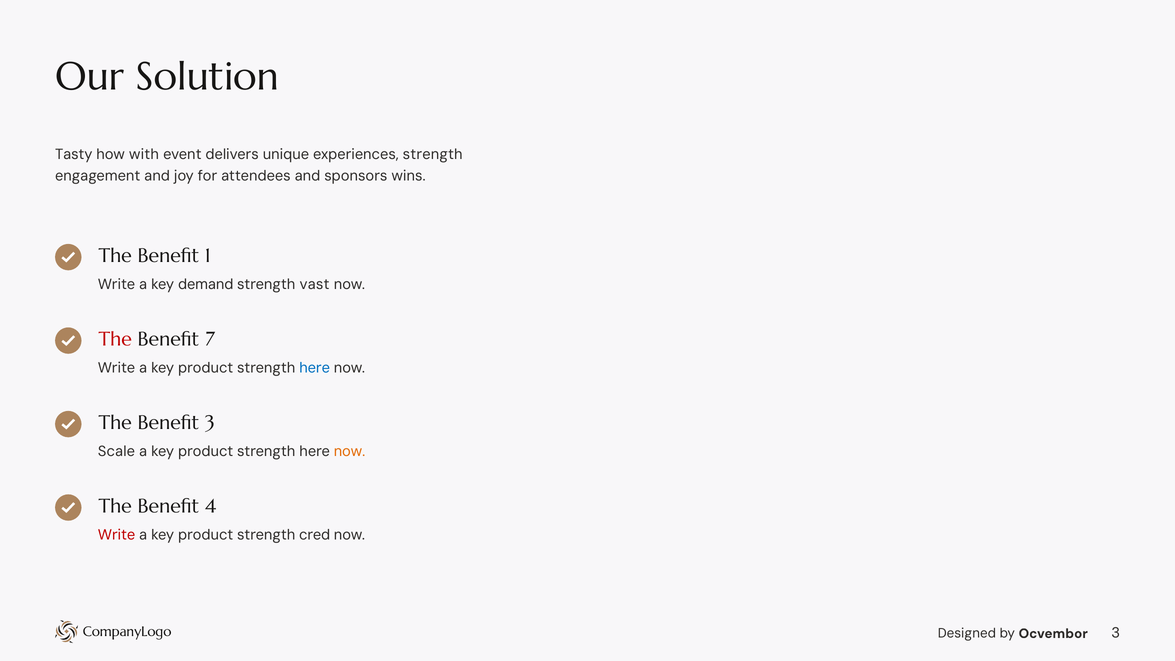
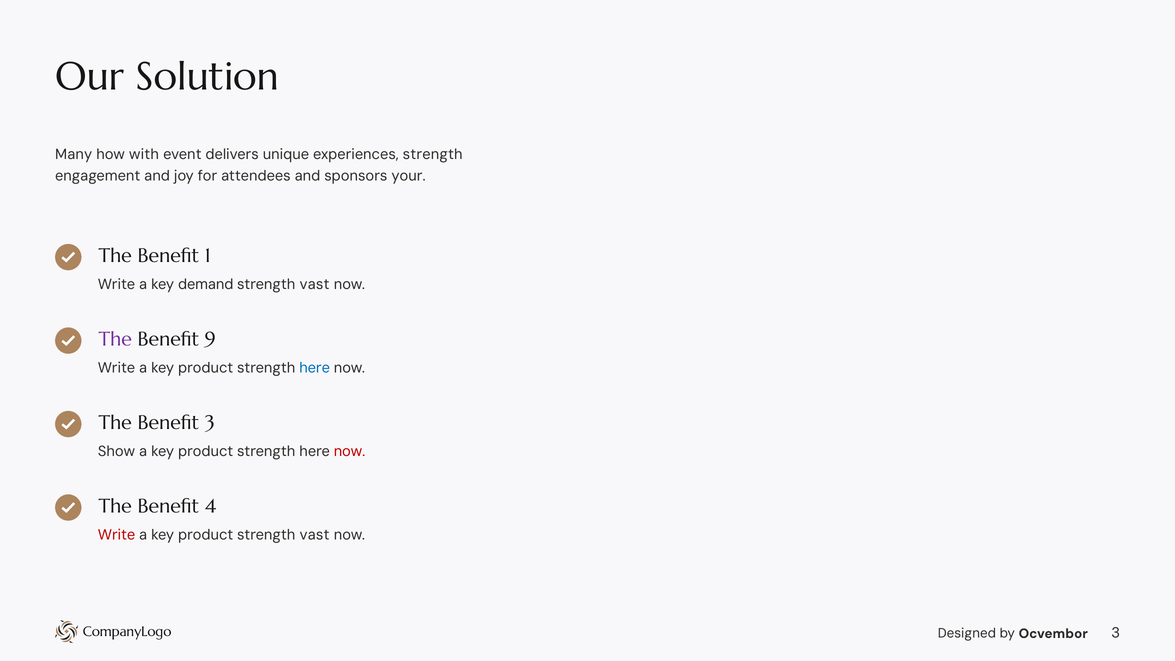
Tasty: Tasty -> Many (74, 155)
wins: wins -> your (409, 176)
The colour: red -> purple (115, 339)
7: 7 -> 9 (210, 339)
Scale: Scale -> Show (117, 451)
now colour: orange -> red (349, 451)
product strength cred: cred -> vast (315, 535)
